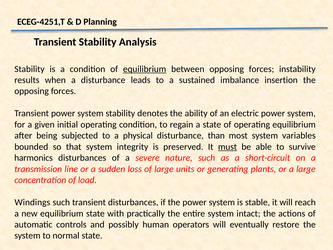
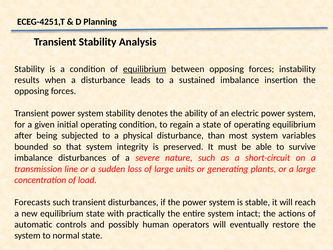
must underline: present -> none (227, 147)
harmonics: harmonics -> imbalance (34, 158)
Windings: Windings -> Forecasts (32, 202)
